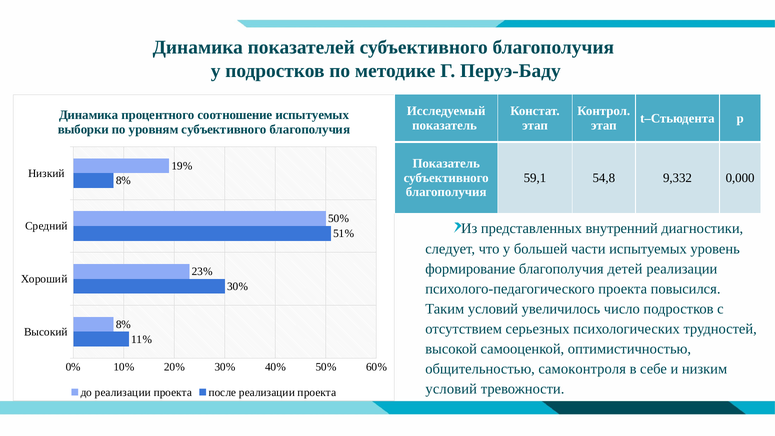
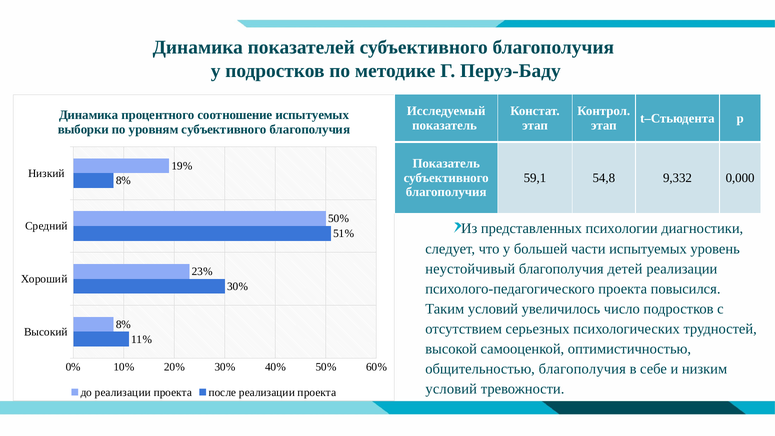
внутренний: внутренний -> психологии (622, 229)
формирование: формирование -> неустойчивый (470, 269)
общительностью самоконтроля: самоконтроля -> благополучия (582, 369)
